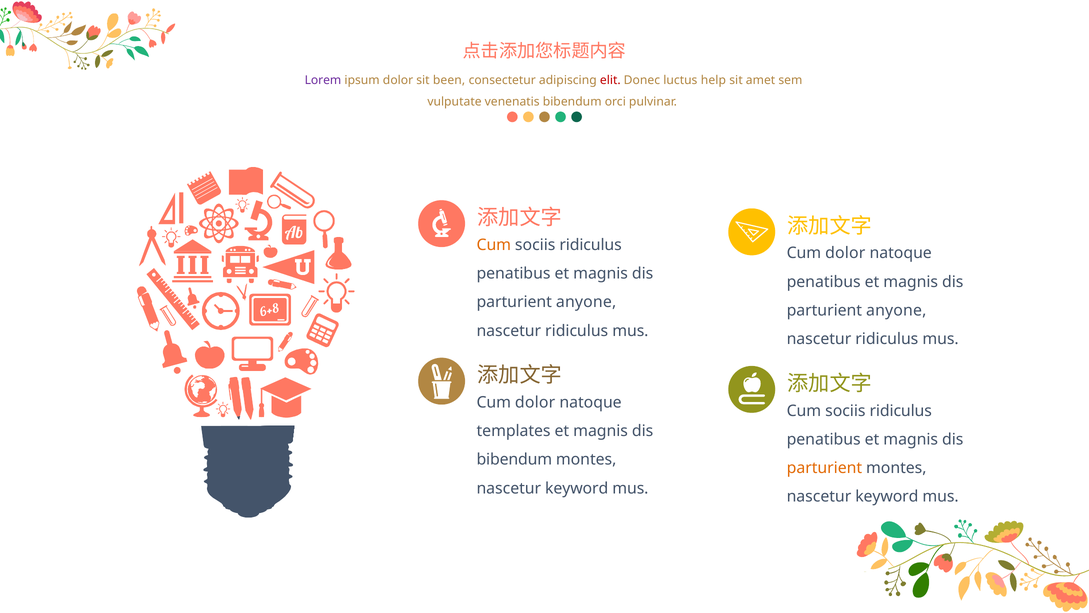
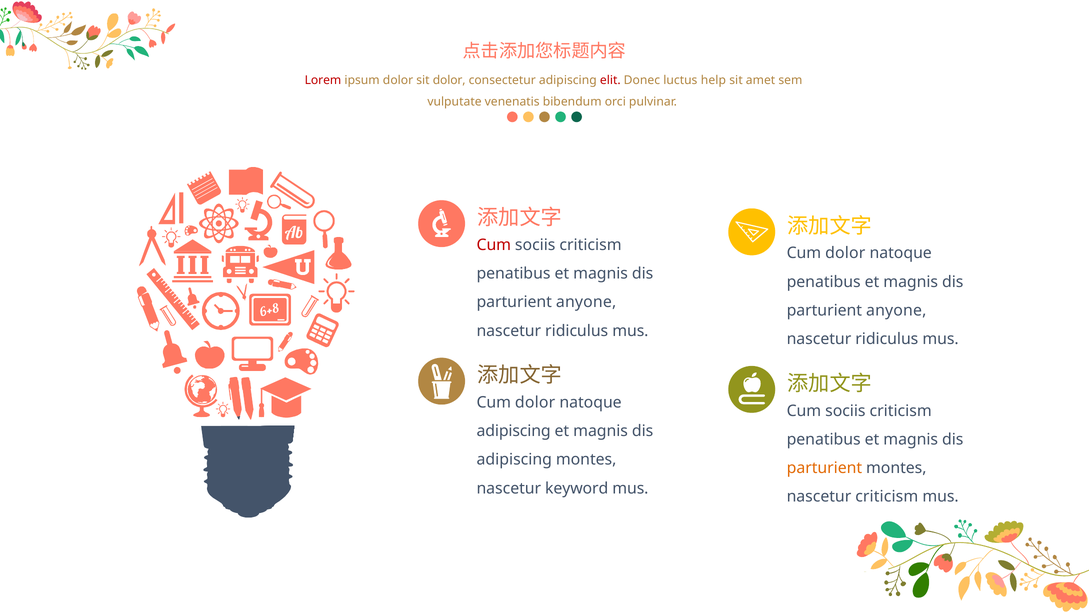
Lorem colour: purple -> red (323, 80)
sit been: been -> dolor (449, 80)
Cum colour: orange -> red (494, 245)
ridiculus: ridiculus -> criticism (591, 245)
ridiculus: ridiculus -> criticism (901, 411)
templates: templates -> adipiscing (514, 431)
bibendum: bibendum -> adipiscing (514, 459)
keyword: keyword -> criticism (887, 496)
